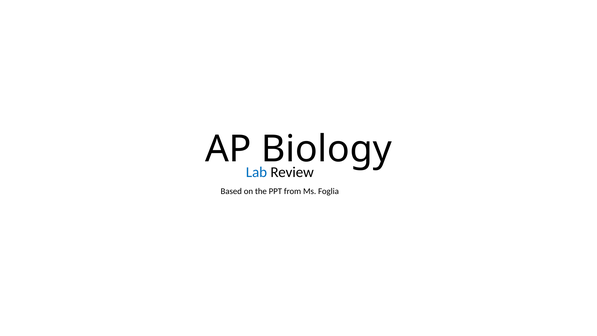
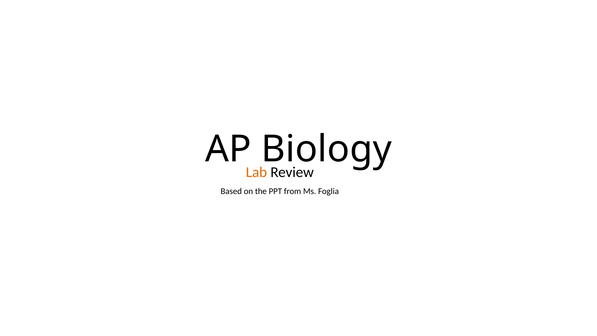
Lab colour: blue -> orange (256, 172)
